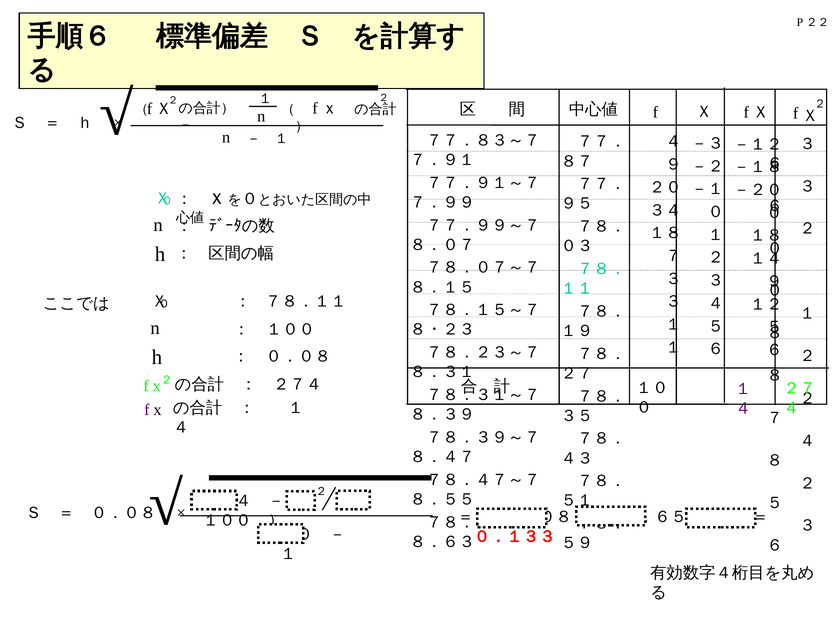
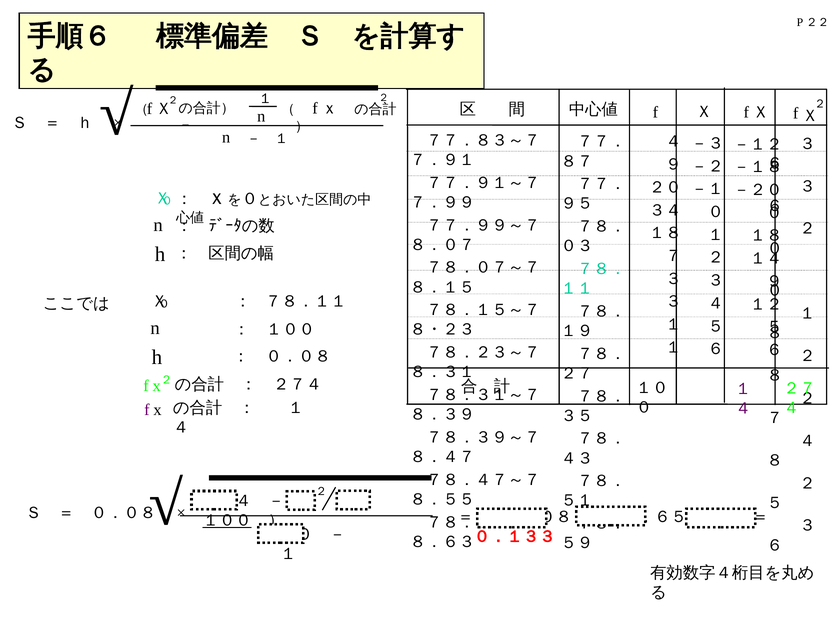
１００ underline: none -> present (227, 521)
